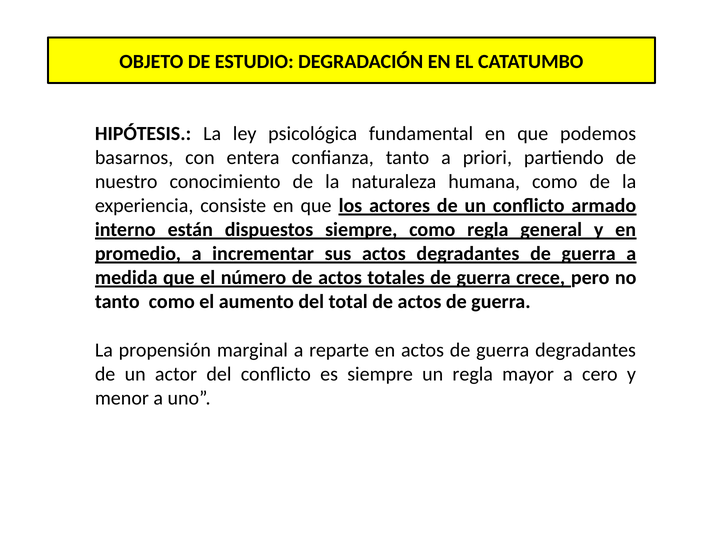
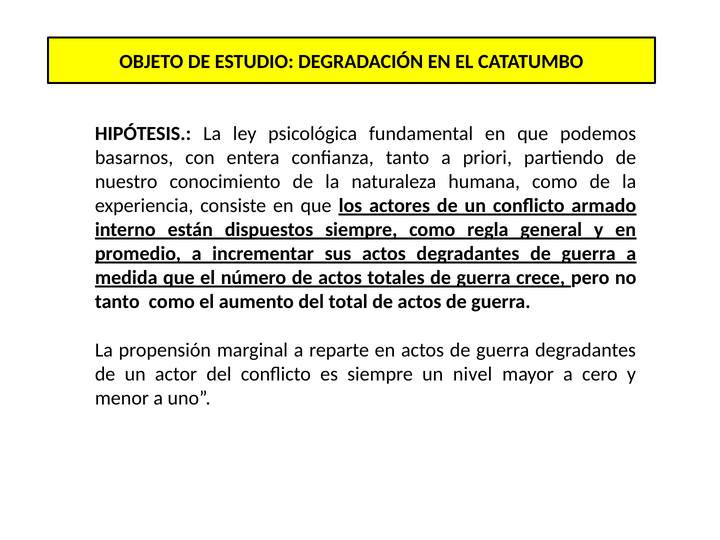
un regla: regla -> nivel (473, 374)
